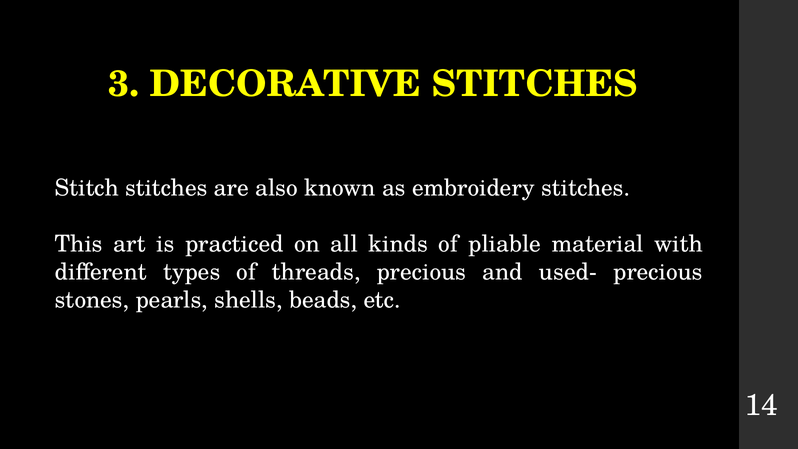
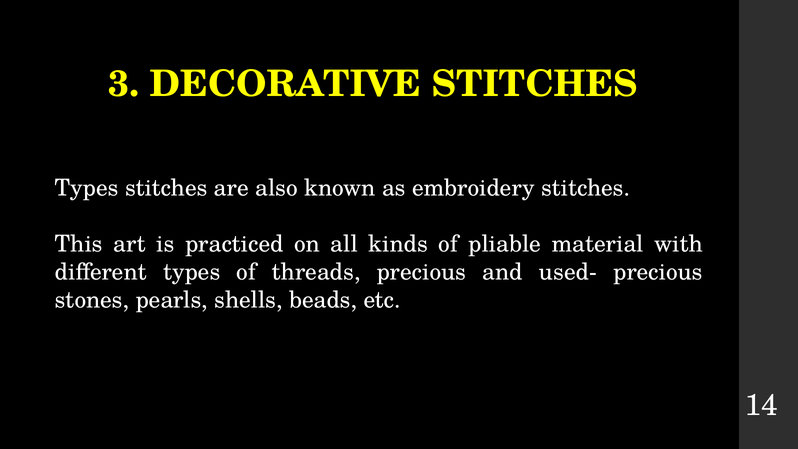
Stitch: Stitch -> Types (87, 188)
